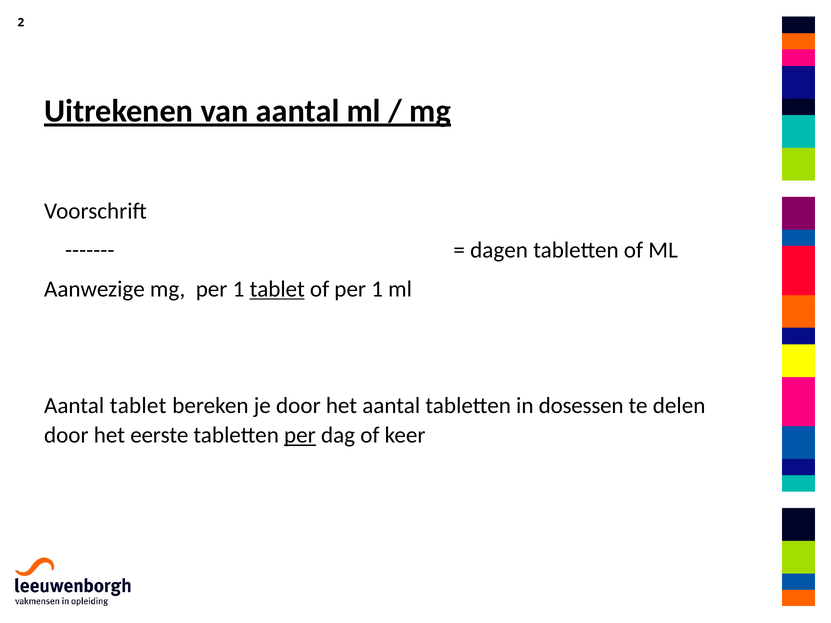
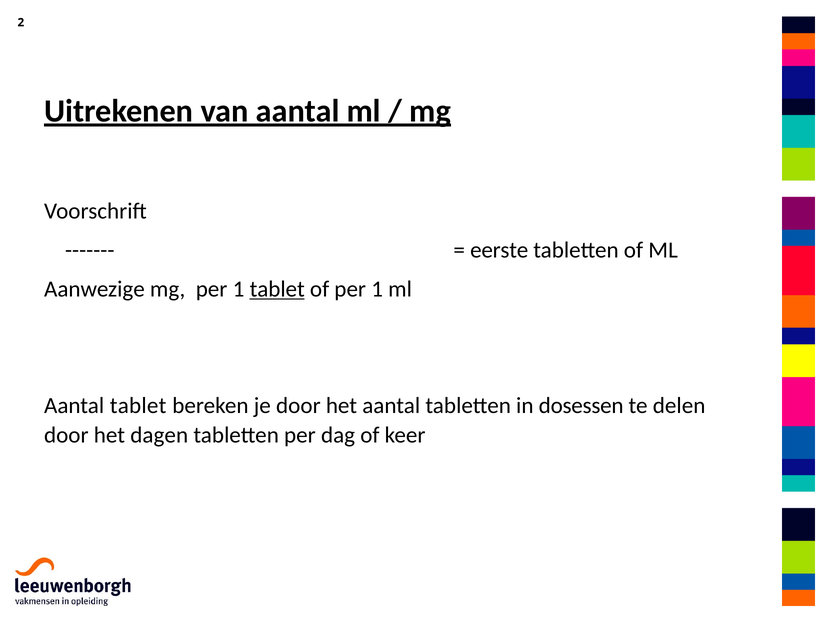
dagen: dagen -> eerste (499, 250)
eerste: eerste -> dagen (159, 435)
per underline: present -> none (300, 435)
